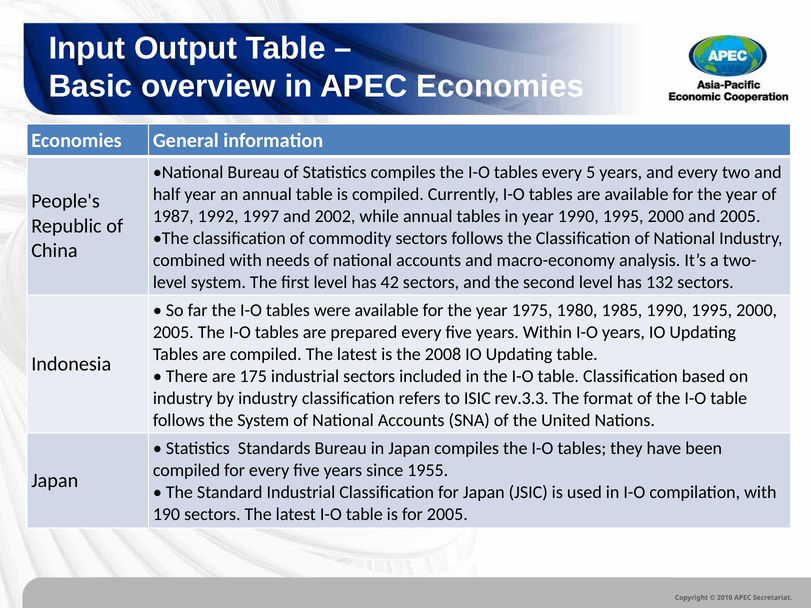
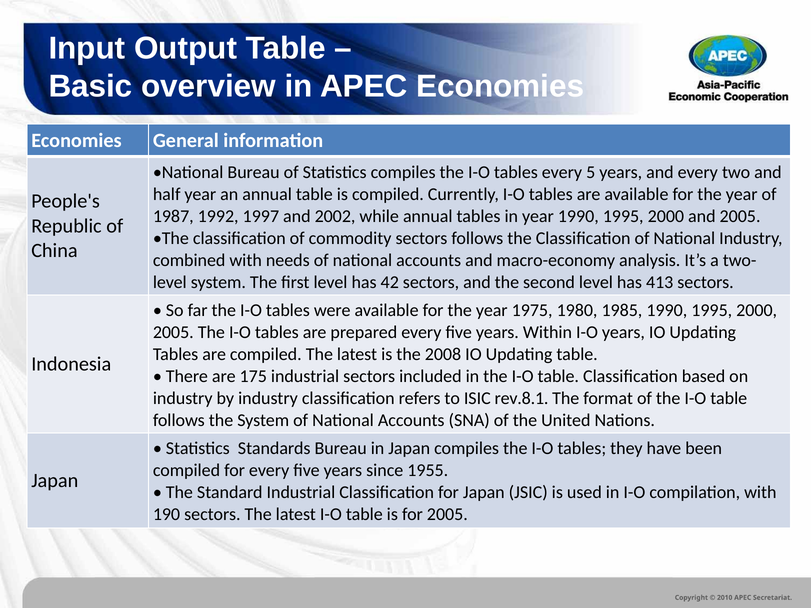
132: 132 -> 413 (660, 282)
rev.3.3: rev.3.3 -> rev.8.1 (522, 399)
